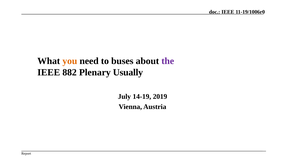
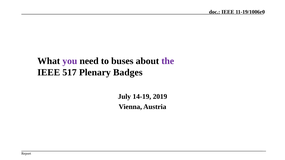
you colour: orange -> purple (70, 61)
882: 882 -> 517 (70, 72)
Usually: Usually -> Badges (128, 72)
